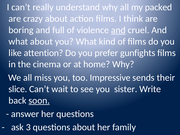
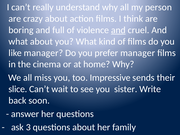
packed: packed -> person (158, 7)
like attention: attention -> manager (43, 53)
prefer gunfights: gunfights -> manager (138, 53)
soon underline: present -> none (39, 100)
